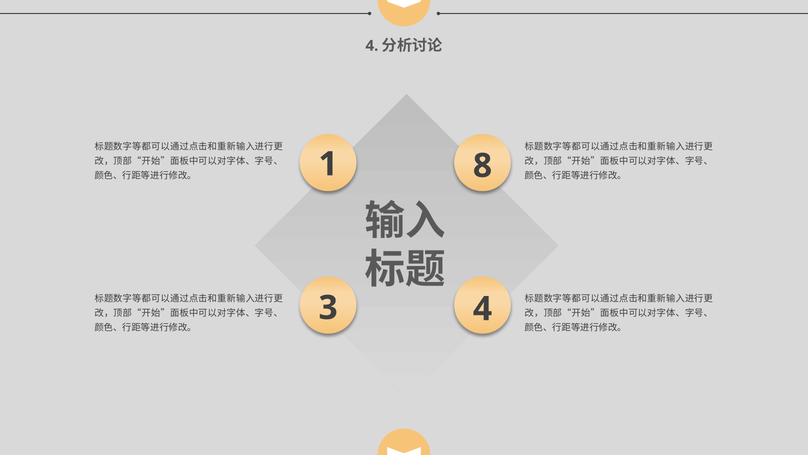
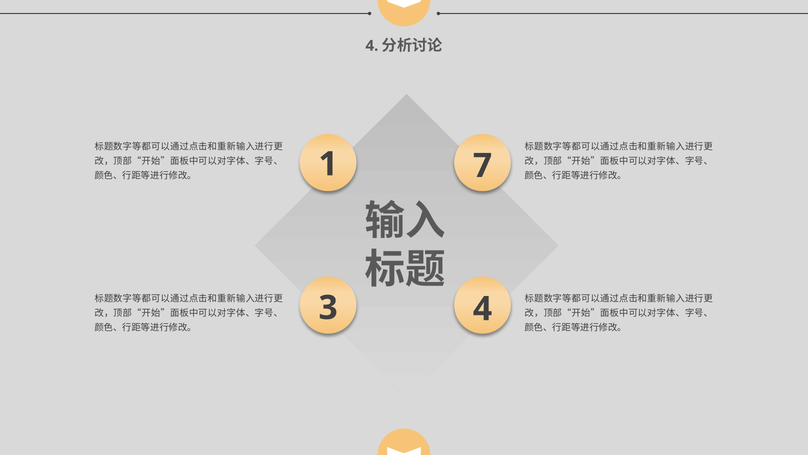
8: 8 -> 7 (482, 166)
